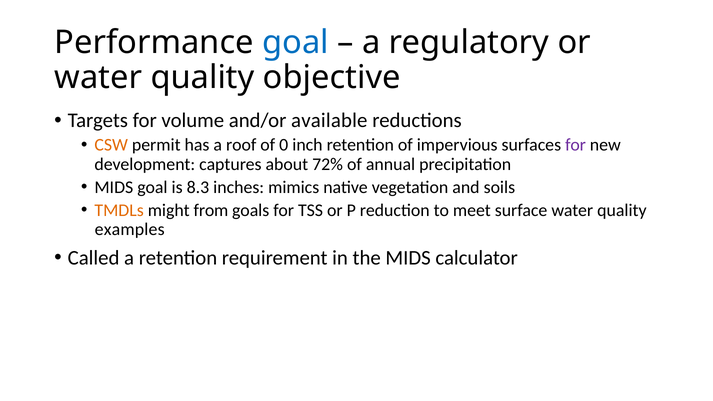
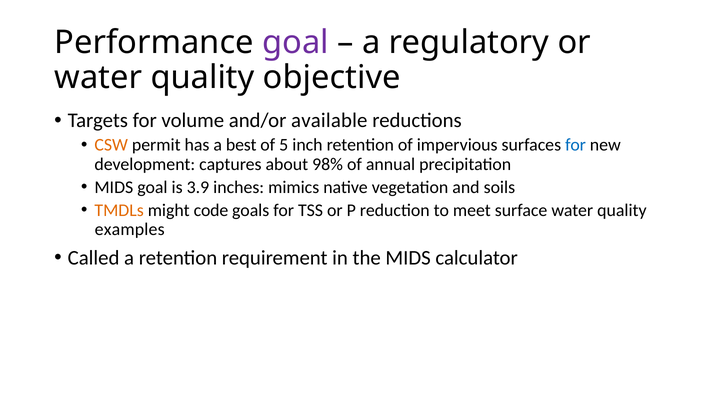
goal colour: blue -> purple (296, 42)
roof: roof -> best (241, 145)
0: 0 -> 5 (284, 145)
for colour: purple -> blue (576, 145)
72%: 72% -> 98% (328, 164)
8.3: 8.3 -> 3.9 (198, 187)
from: from -> code (211, 210)
